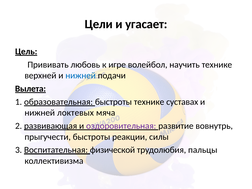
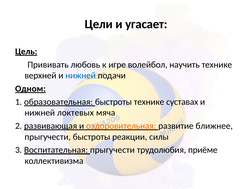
Вылета: Вылета -> Одном (30, 89)
оздоровительная colour: purple -> orange (121, 126)
вовнутрь: вовнутрь -> ближнее (214, 126)
Воспитательная физической: физической -> прыгучести (112, 150)
пальцы: пальцы -> приёме (203, 150)
